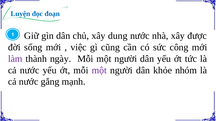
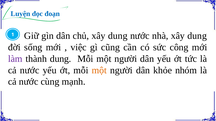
nhà xây được: được -> dung (197, 36)
thành ngày: ngày -> dung (61, 59)
một colour: purple -> orange (99, 70)
gắng: gắng -> cùng (50, 82)
